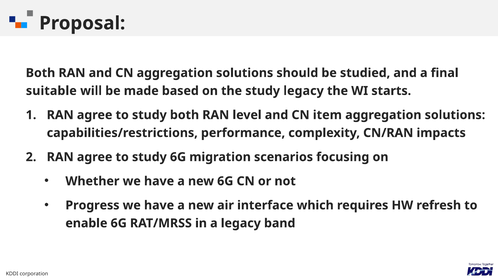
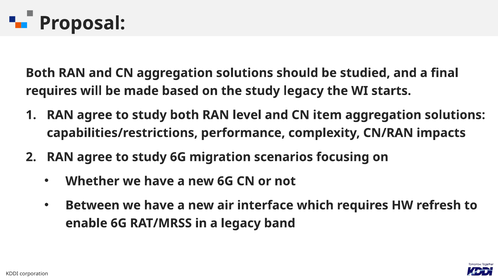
suitable: suitable -> requires (51, 91)
Progress: Progress -> Between (92, 205)
